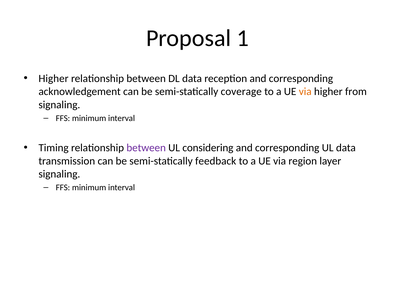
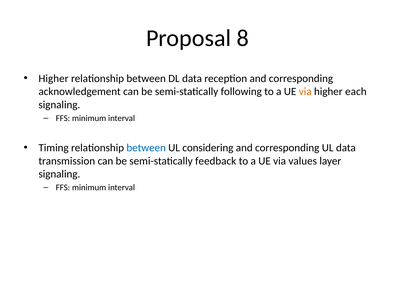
1: 1 -> 8 (243, 38)
coverage: coverage -> following (241, 92)
from: from -> each (356, 92)
between colour: purple -> blue (146, 148)
region: region -> values (303, 161)
